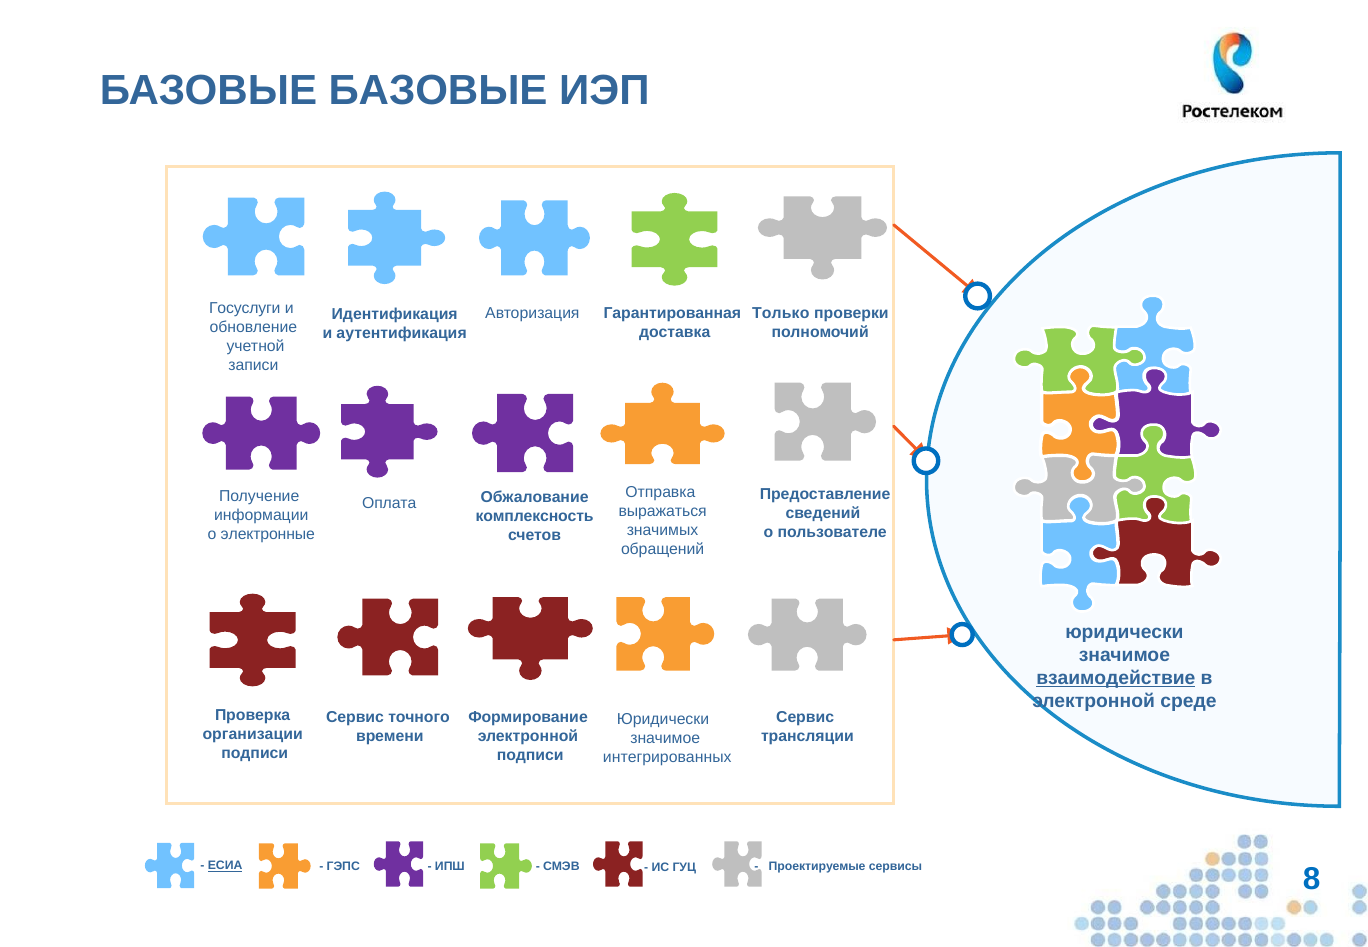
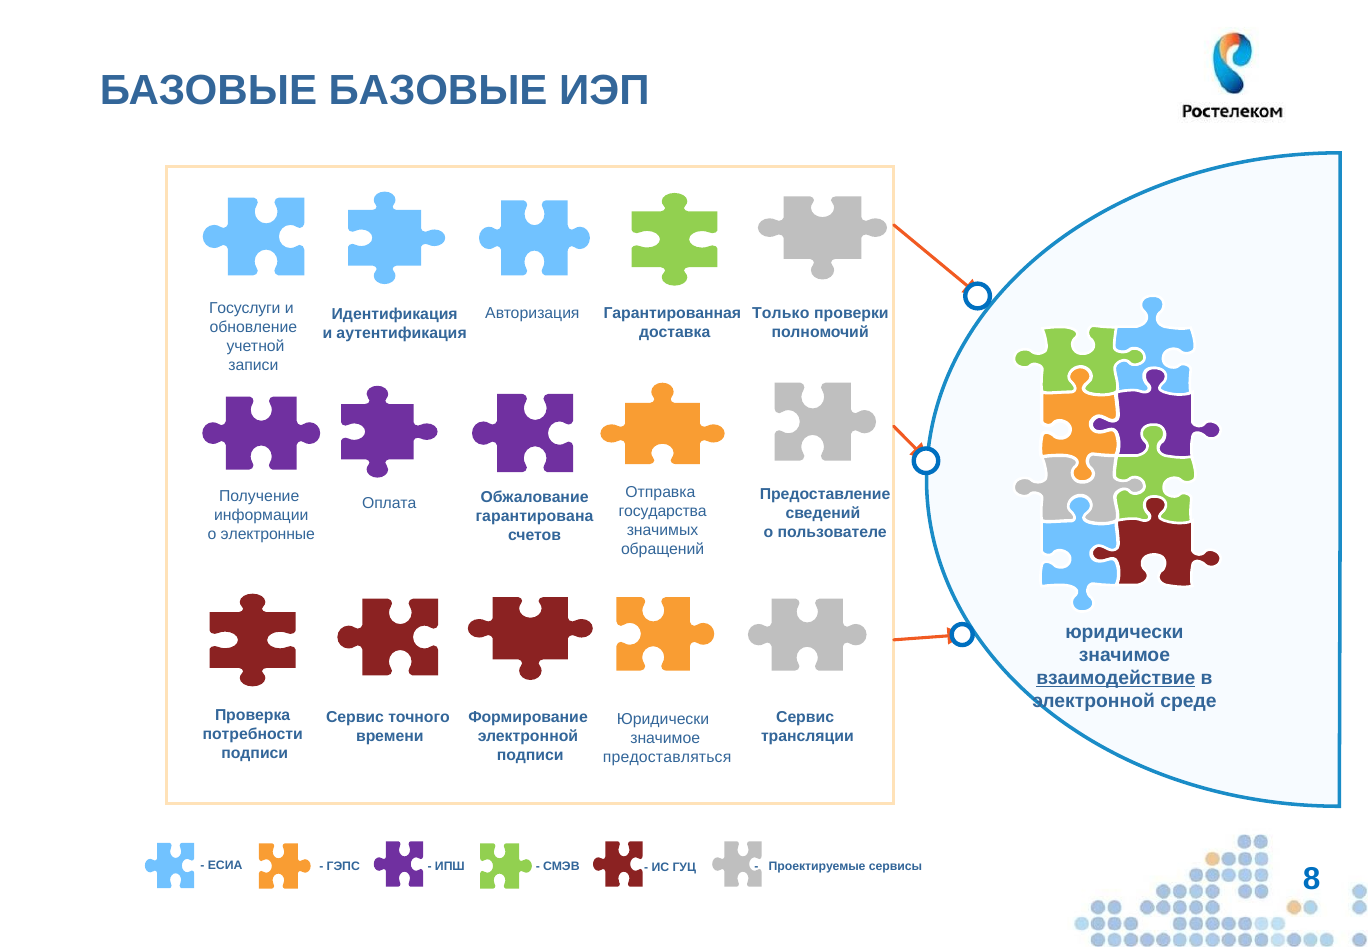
выражаться: выражаться -> государства (663, 511)
комплексность: комплексность -> гарантирована (535, 516)
организации: организации -> потребности (253, 734)
интегрированных: интегрированных -> предоставляться (667, 758)
ЕСИА underline: present -> none (225, 866)
